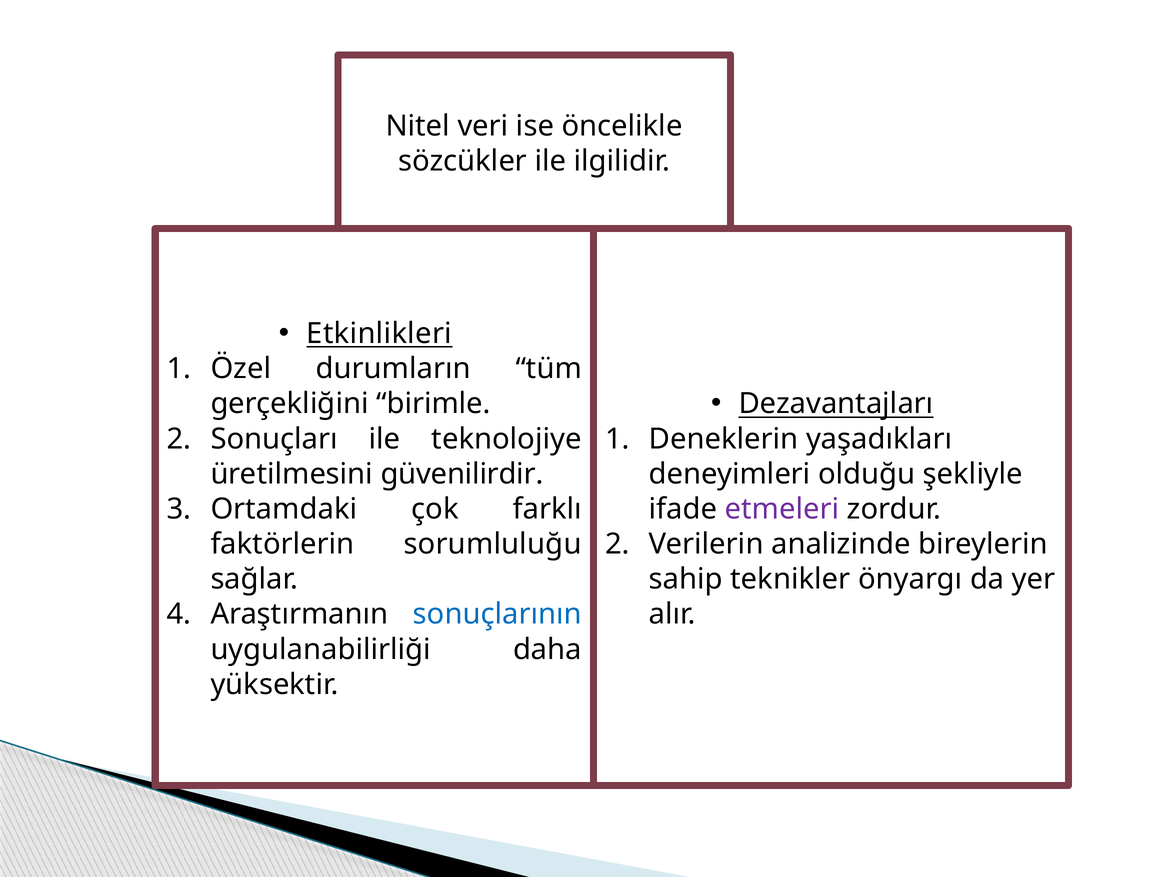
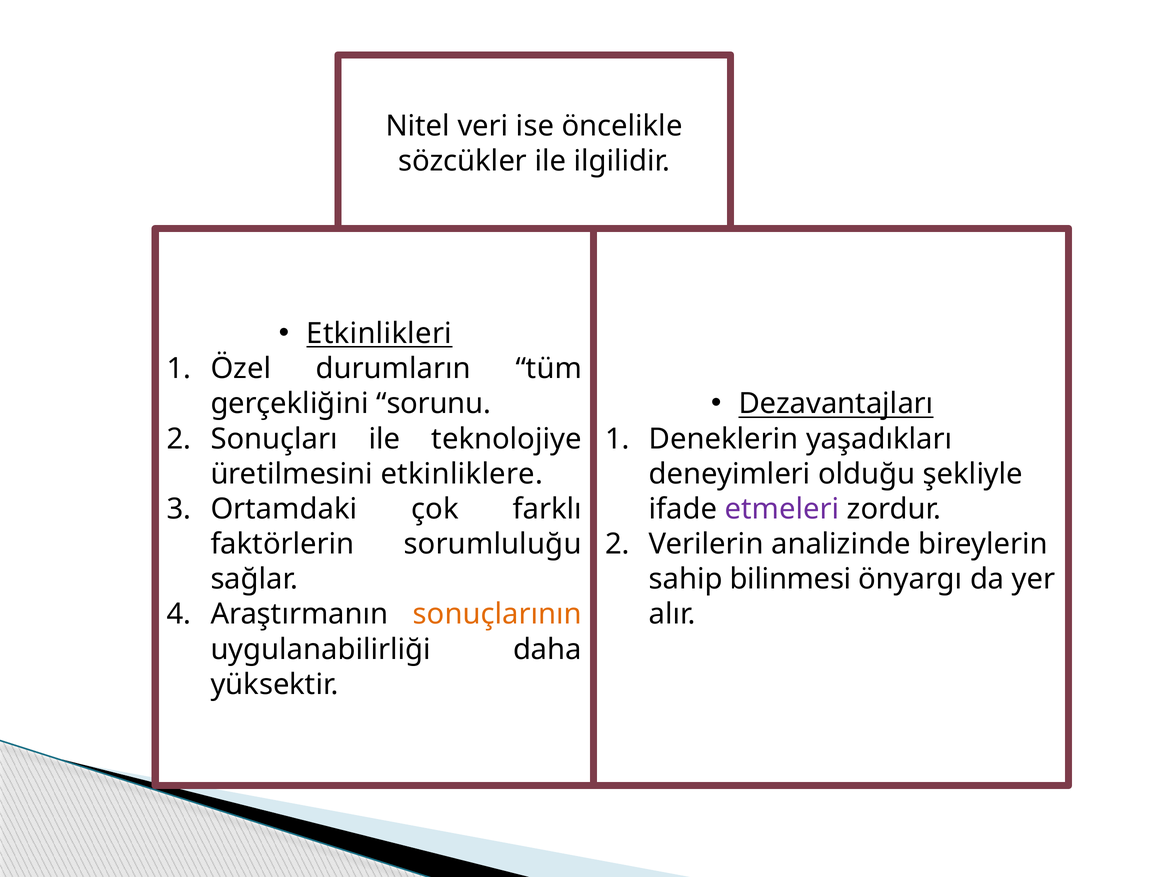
birimle: birimle -> sorunu (434, 404)
güvenilirdir: güvenilirdir -> etkinliklere (462, 474)
teknikler: teknikler -> bilinmesi (791, 579)
sonuçlarının colour: blue -> orange (497, 614)
